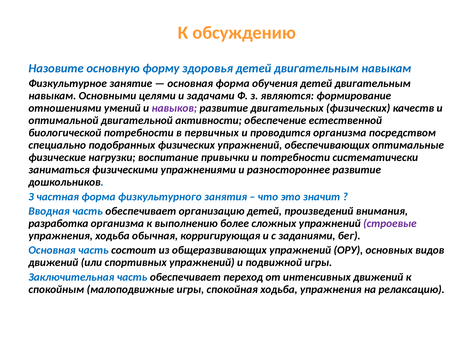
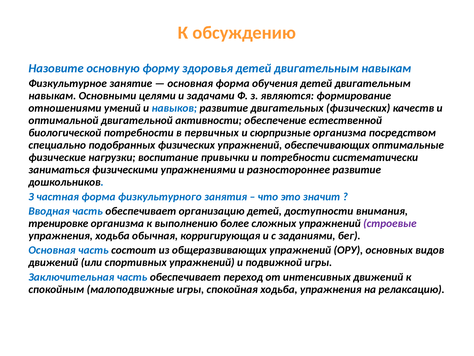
навыков colour: purple -> blue (174, 108)
проводится: проводится -> сюрпризные (280, 133)
произведений: произведений -> доступности (319, 211)
разработка: разработка -> тренировке (58, 223)
